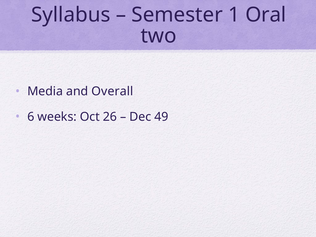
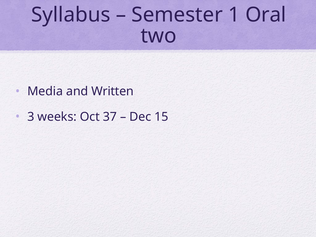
Overall: Overall -> Written (113, 91)
6: 6 -> 3 (31, 117)
26: 26 -> 37 (110, 117)
49: 49 -> 15 (161, 117)
